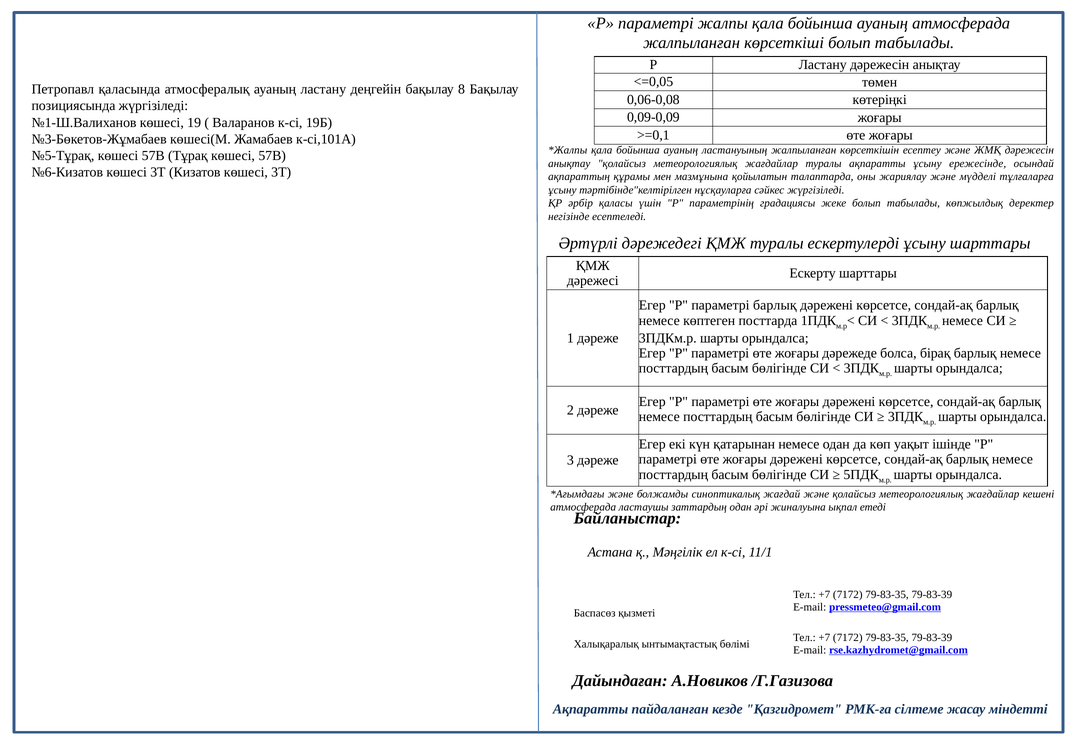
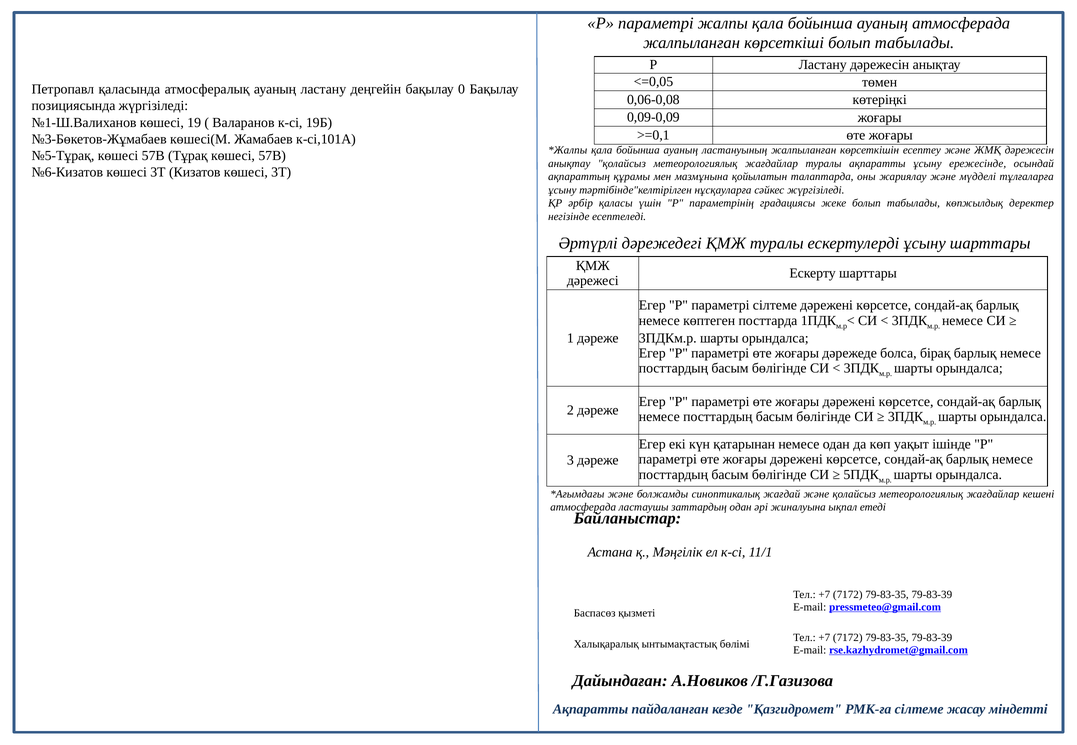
8: 8 -> 0 (462, 89)
параметрі барлық: барлық -> сілтеме (775, 306)
